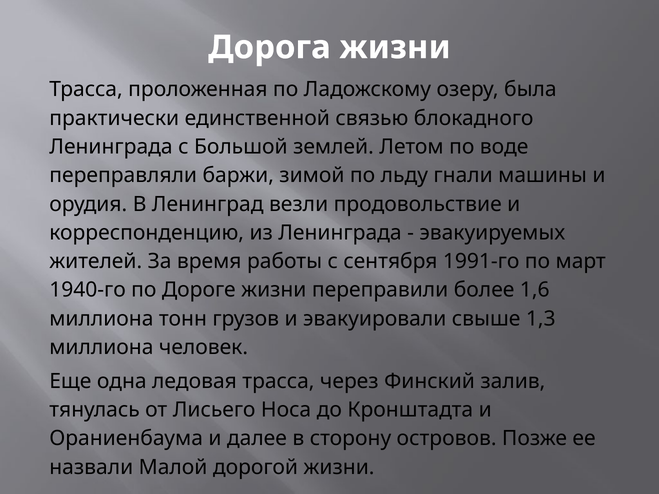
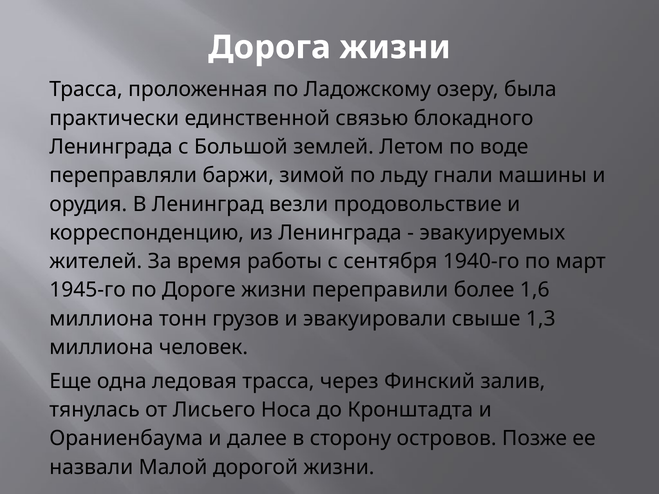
1991-го: 1991-го -> 1940-го (481, 262)
1940-го: 1940-го -> 1945-го (88, 290)
